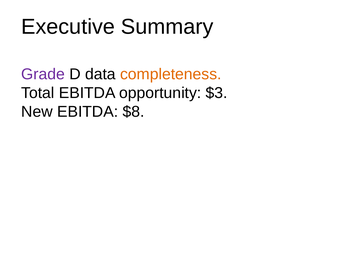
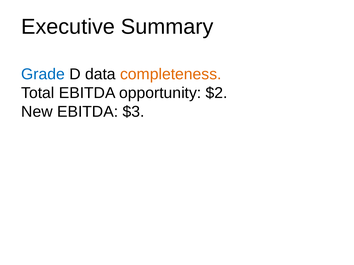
Grade colour: purple -> blue (43, 74)
$3: $3 -> $2 (217, 93)
$8: $8 -> $3 (134, 112)
